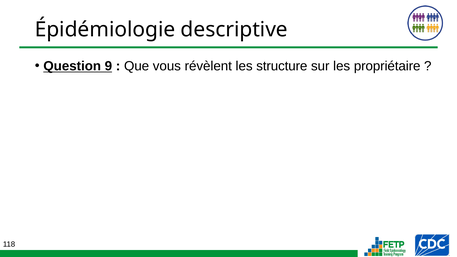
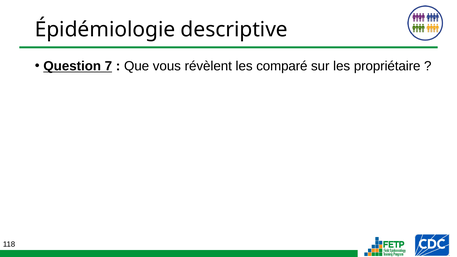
9: 9 -> 7 (108, 66)
structure: structure -> comparé (282, 66)
